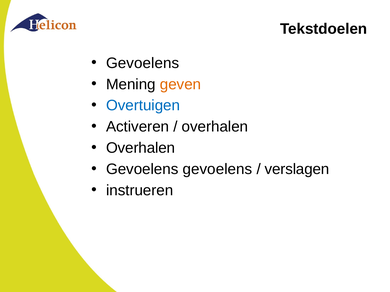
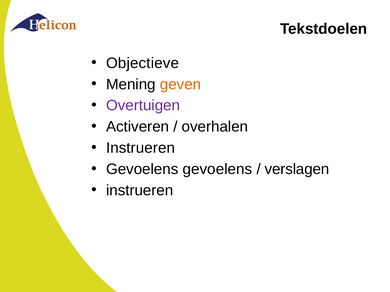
Gevoelens: Gevoelens -> Objectieve (143, 63)
Overtuigen colour: blue -> purple (143, 106)
Overhalen: Overhalen -> Instrueren (140, 148)
